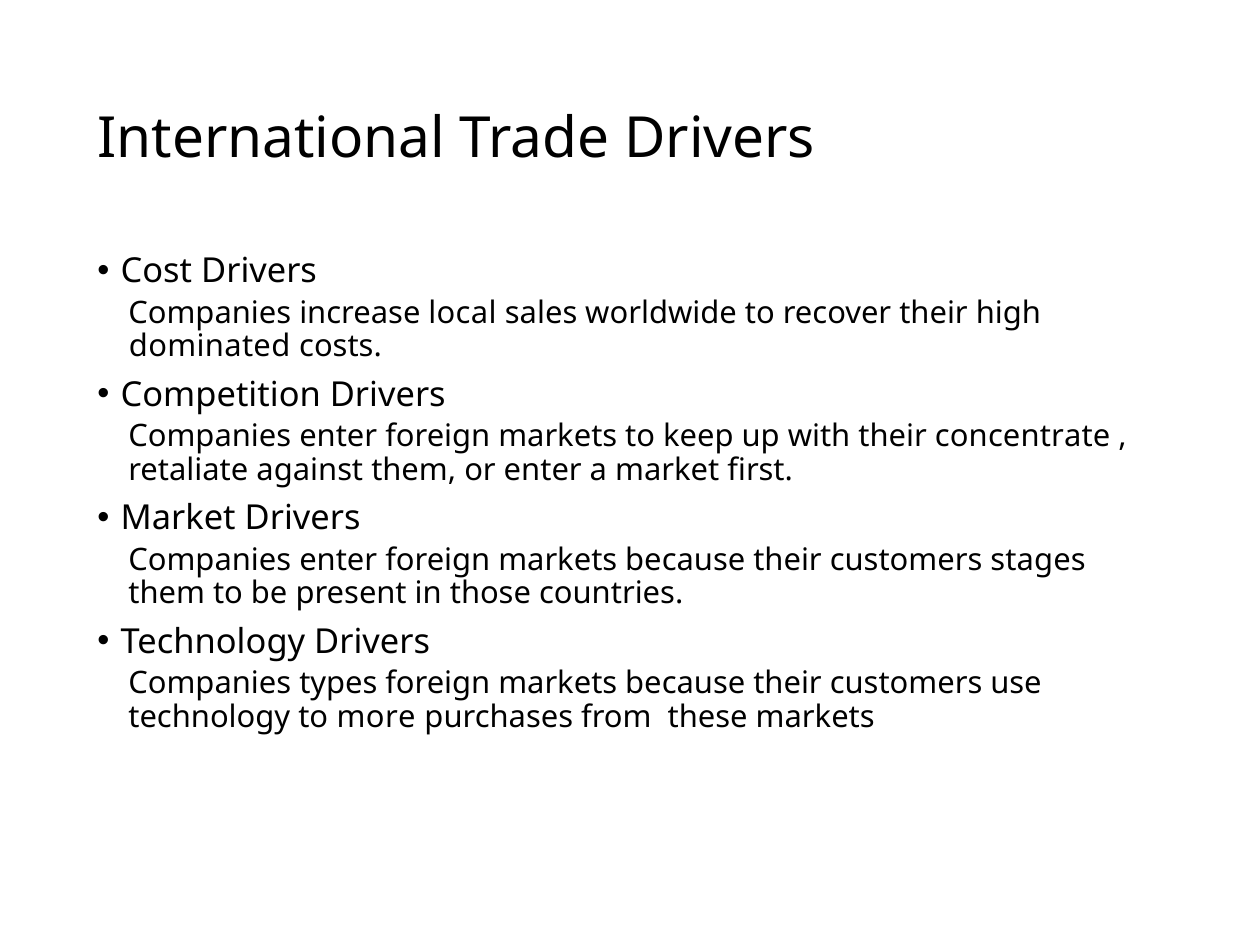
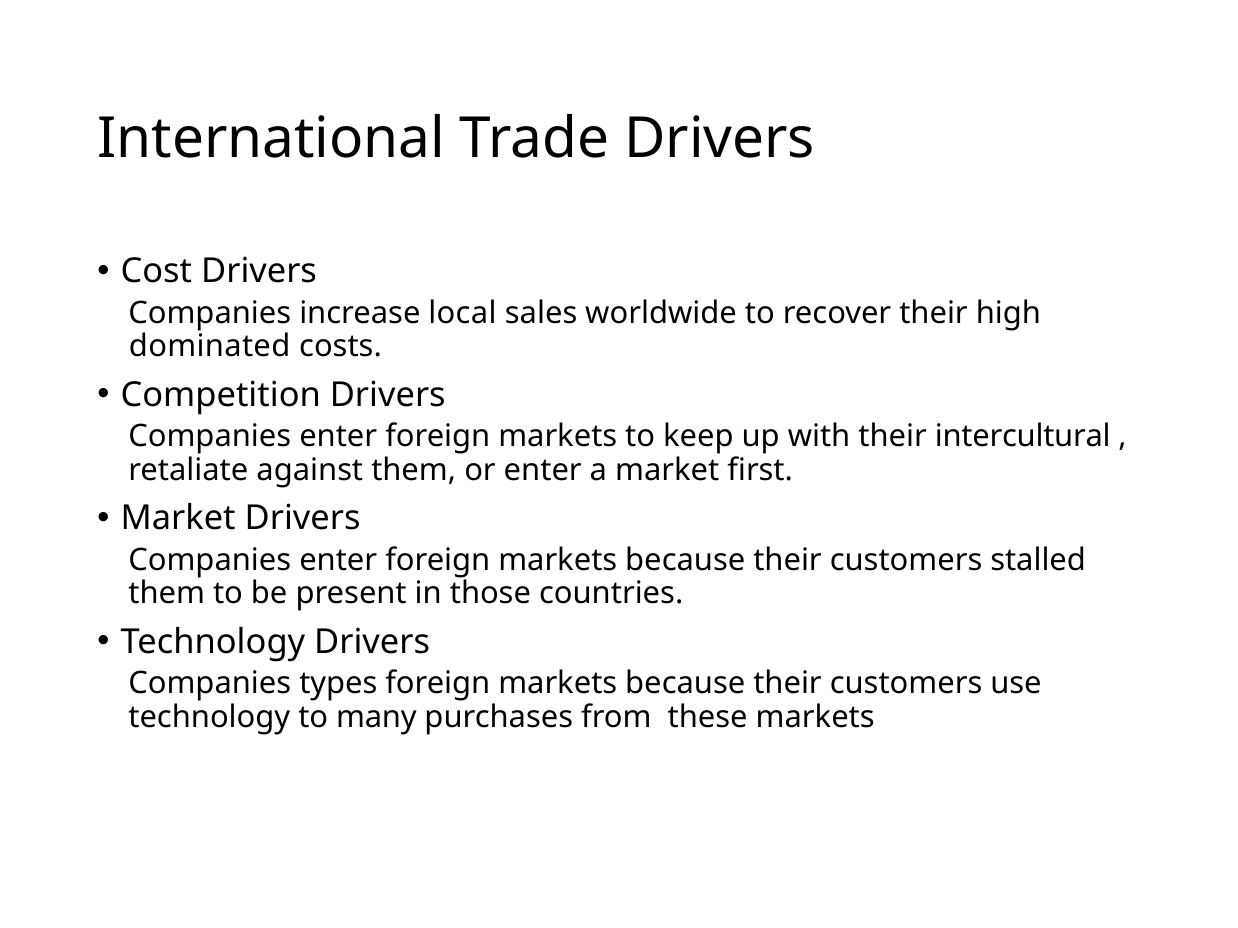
concentrate: concentrate -> intercultural (1023, 437)
stages: stages -> stalled (1038, 560)
more: more -> many (376, 717)
